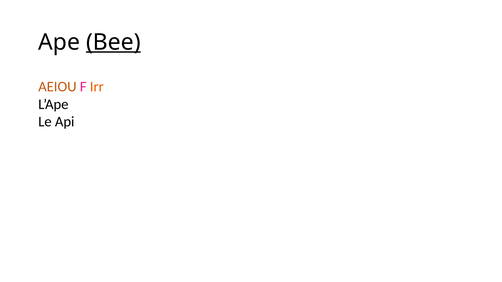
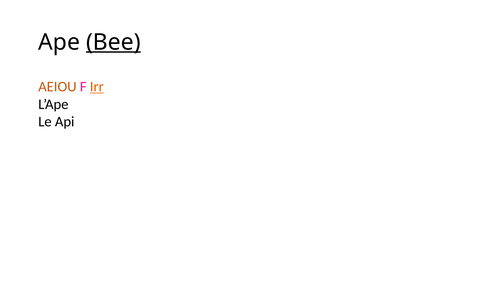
Irr underline: none -> present (97, 87)
